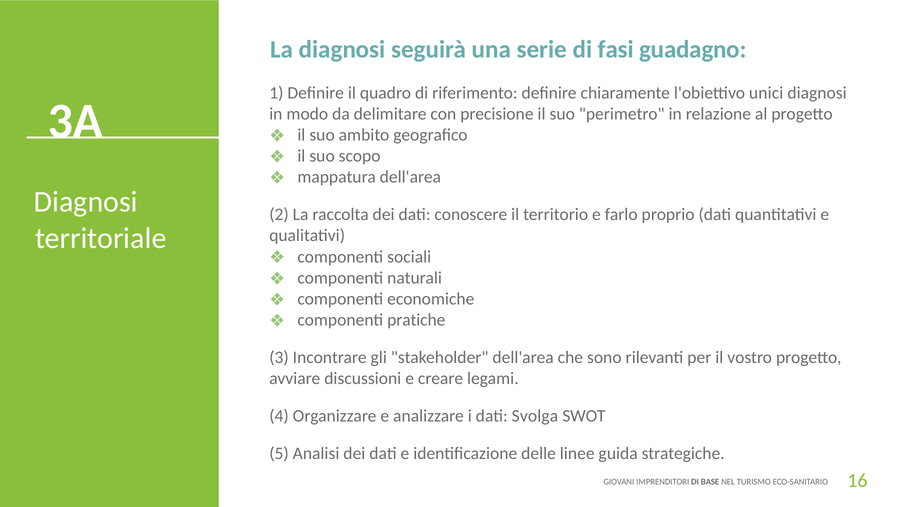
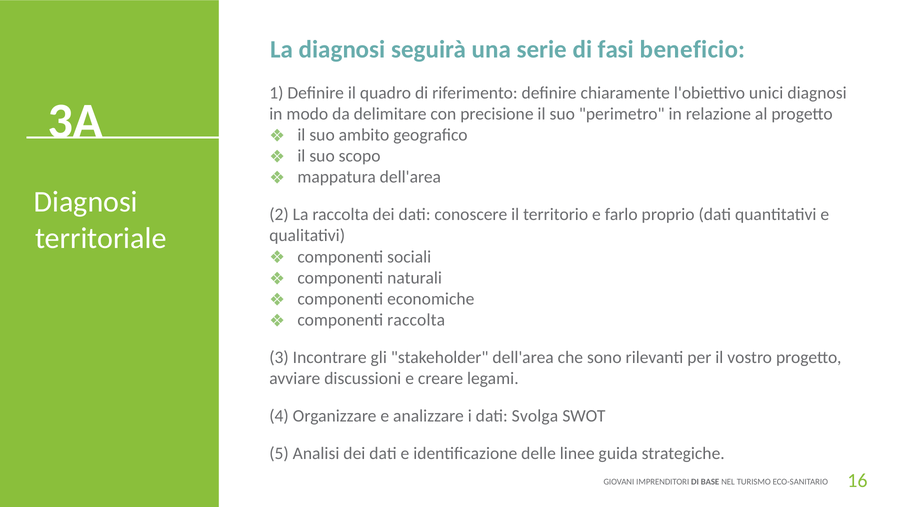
guadagno: guadagno -> beneficio (693, 50)
componenti pratiche: pratiche -> raccolta (416, 320)
